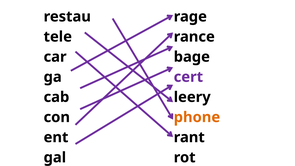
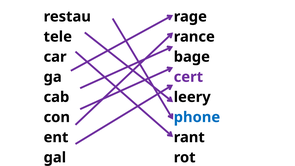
phone colour: orange -> blue (197, 117)
